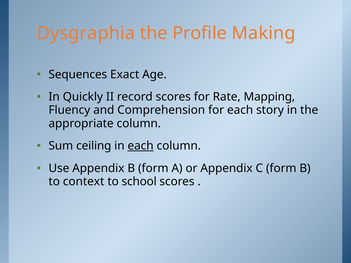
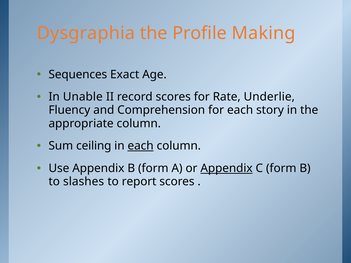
Quickly: Quickly -> Unable (83, 97)
Mapping: Mapping -> Underlie (269, 97)
Appendix underline: none -> present (227, 168)
context: context -> slashes (84, 182)
school: school -> report (139, 182)
